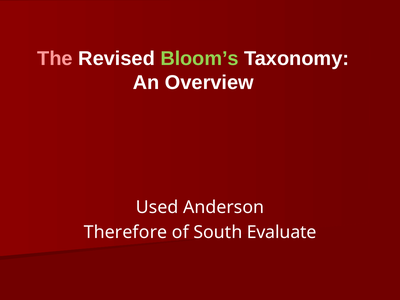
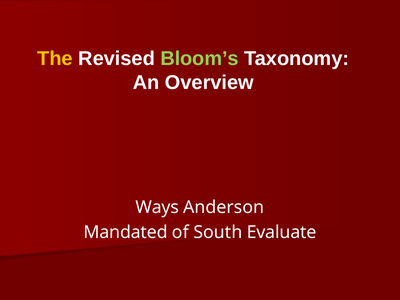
The colour: pink -> yellow (55, 59)
Used: Used -> Ways (157, 207)
Therefore: Therefore -> Mandated (126, 232)
